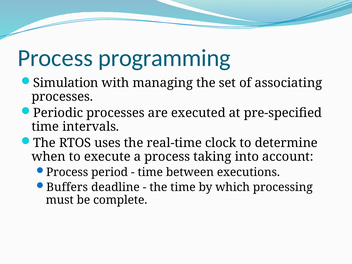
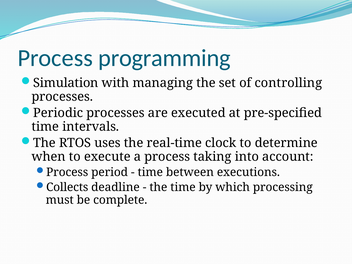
associating: associating -> controlling (288, 83)
Buffers: Buffers -> Collects (67, 187)
